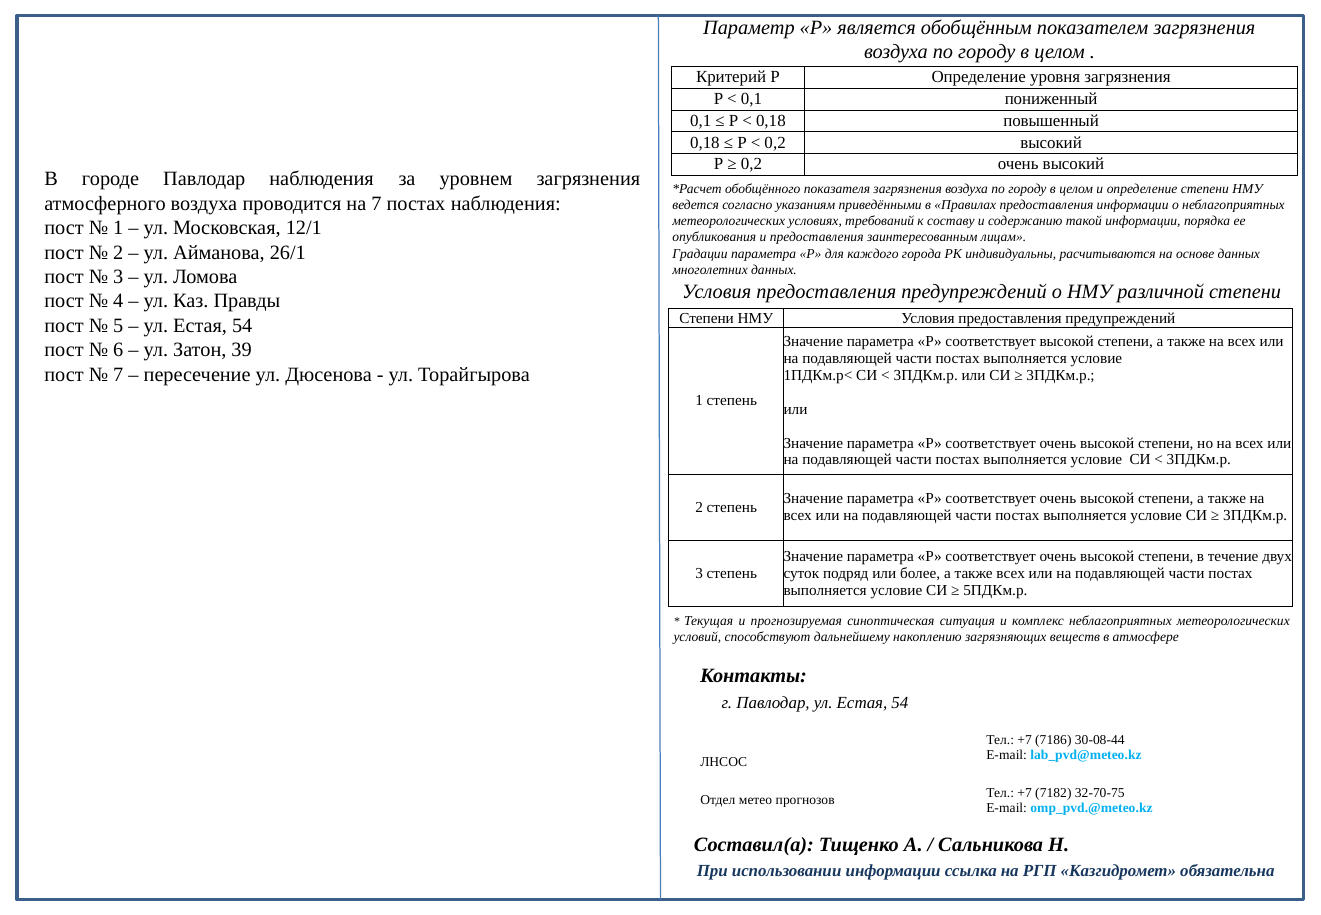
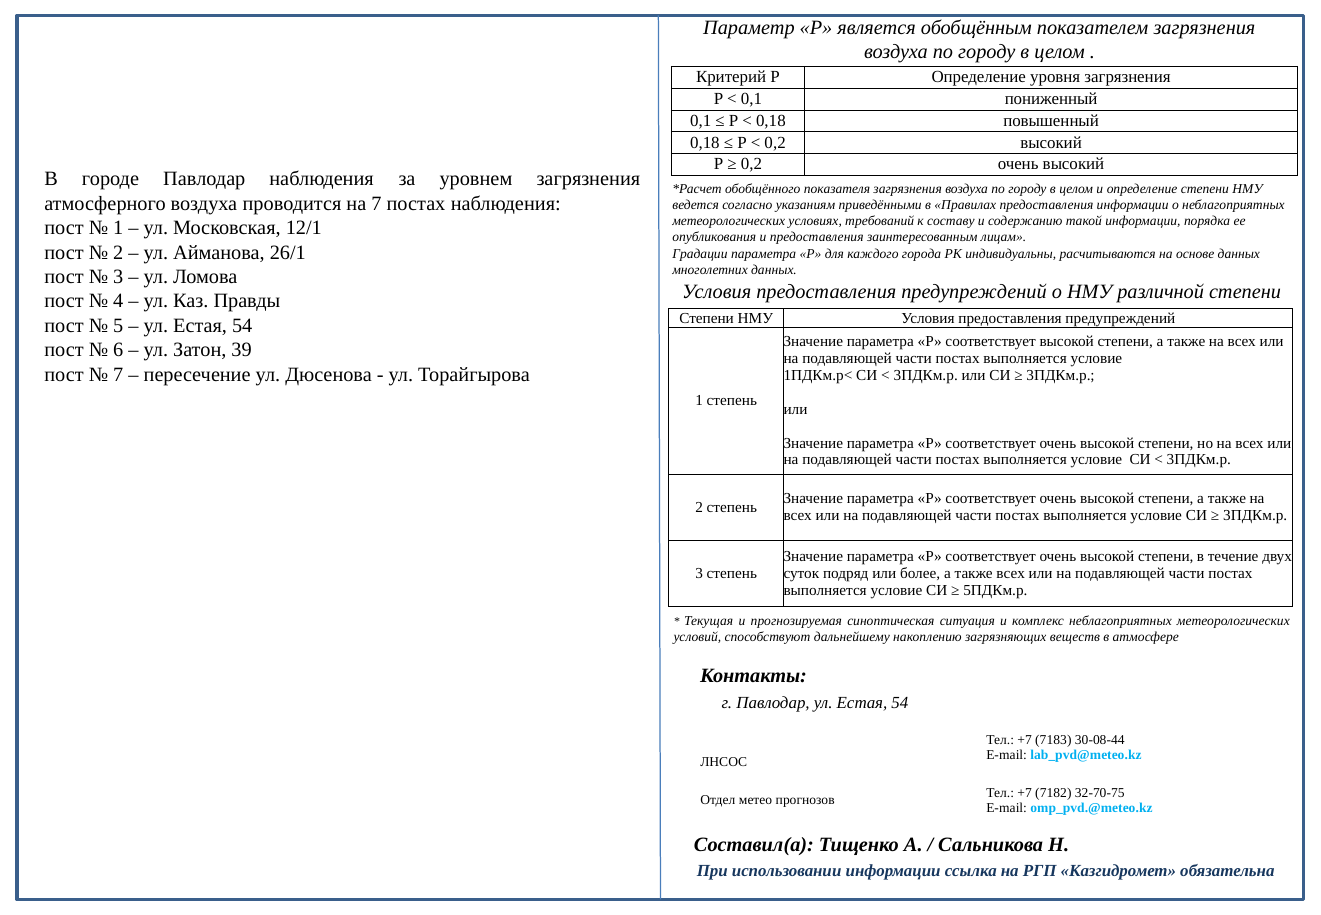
7186: 7186 -> 7183 (1053, 739)
